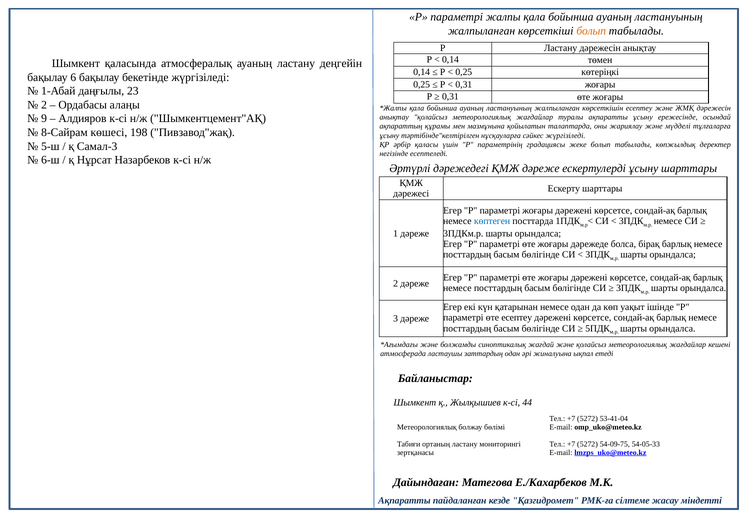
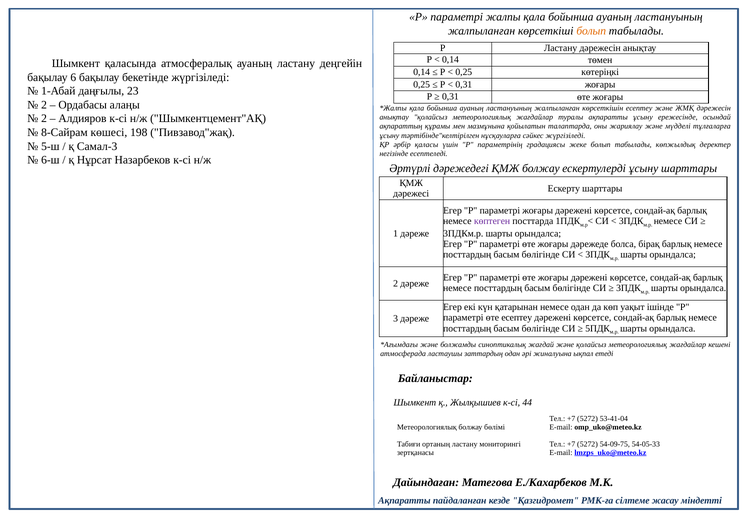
9: 9 -> 2 (44, 119)
ҚМЖ дәреже: дәреже -> болжау (541, 169)
көптеген colour: blue -> purple (492, 221)
